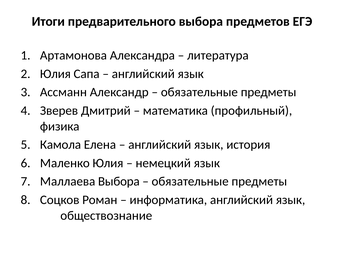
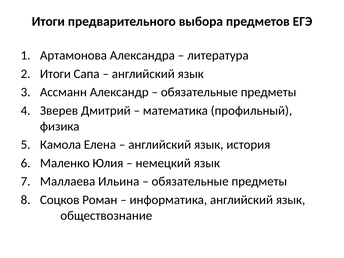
Юлия: Юлия -> Итоги (55, 74)
Маллаева Выбора: Выбора -> Ильина (119, 181)
